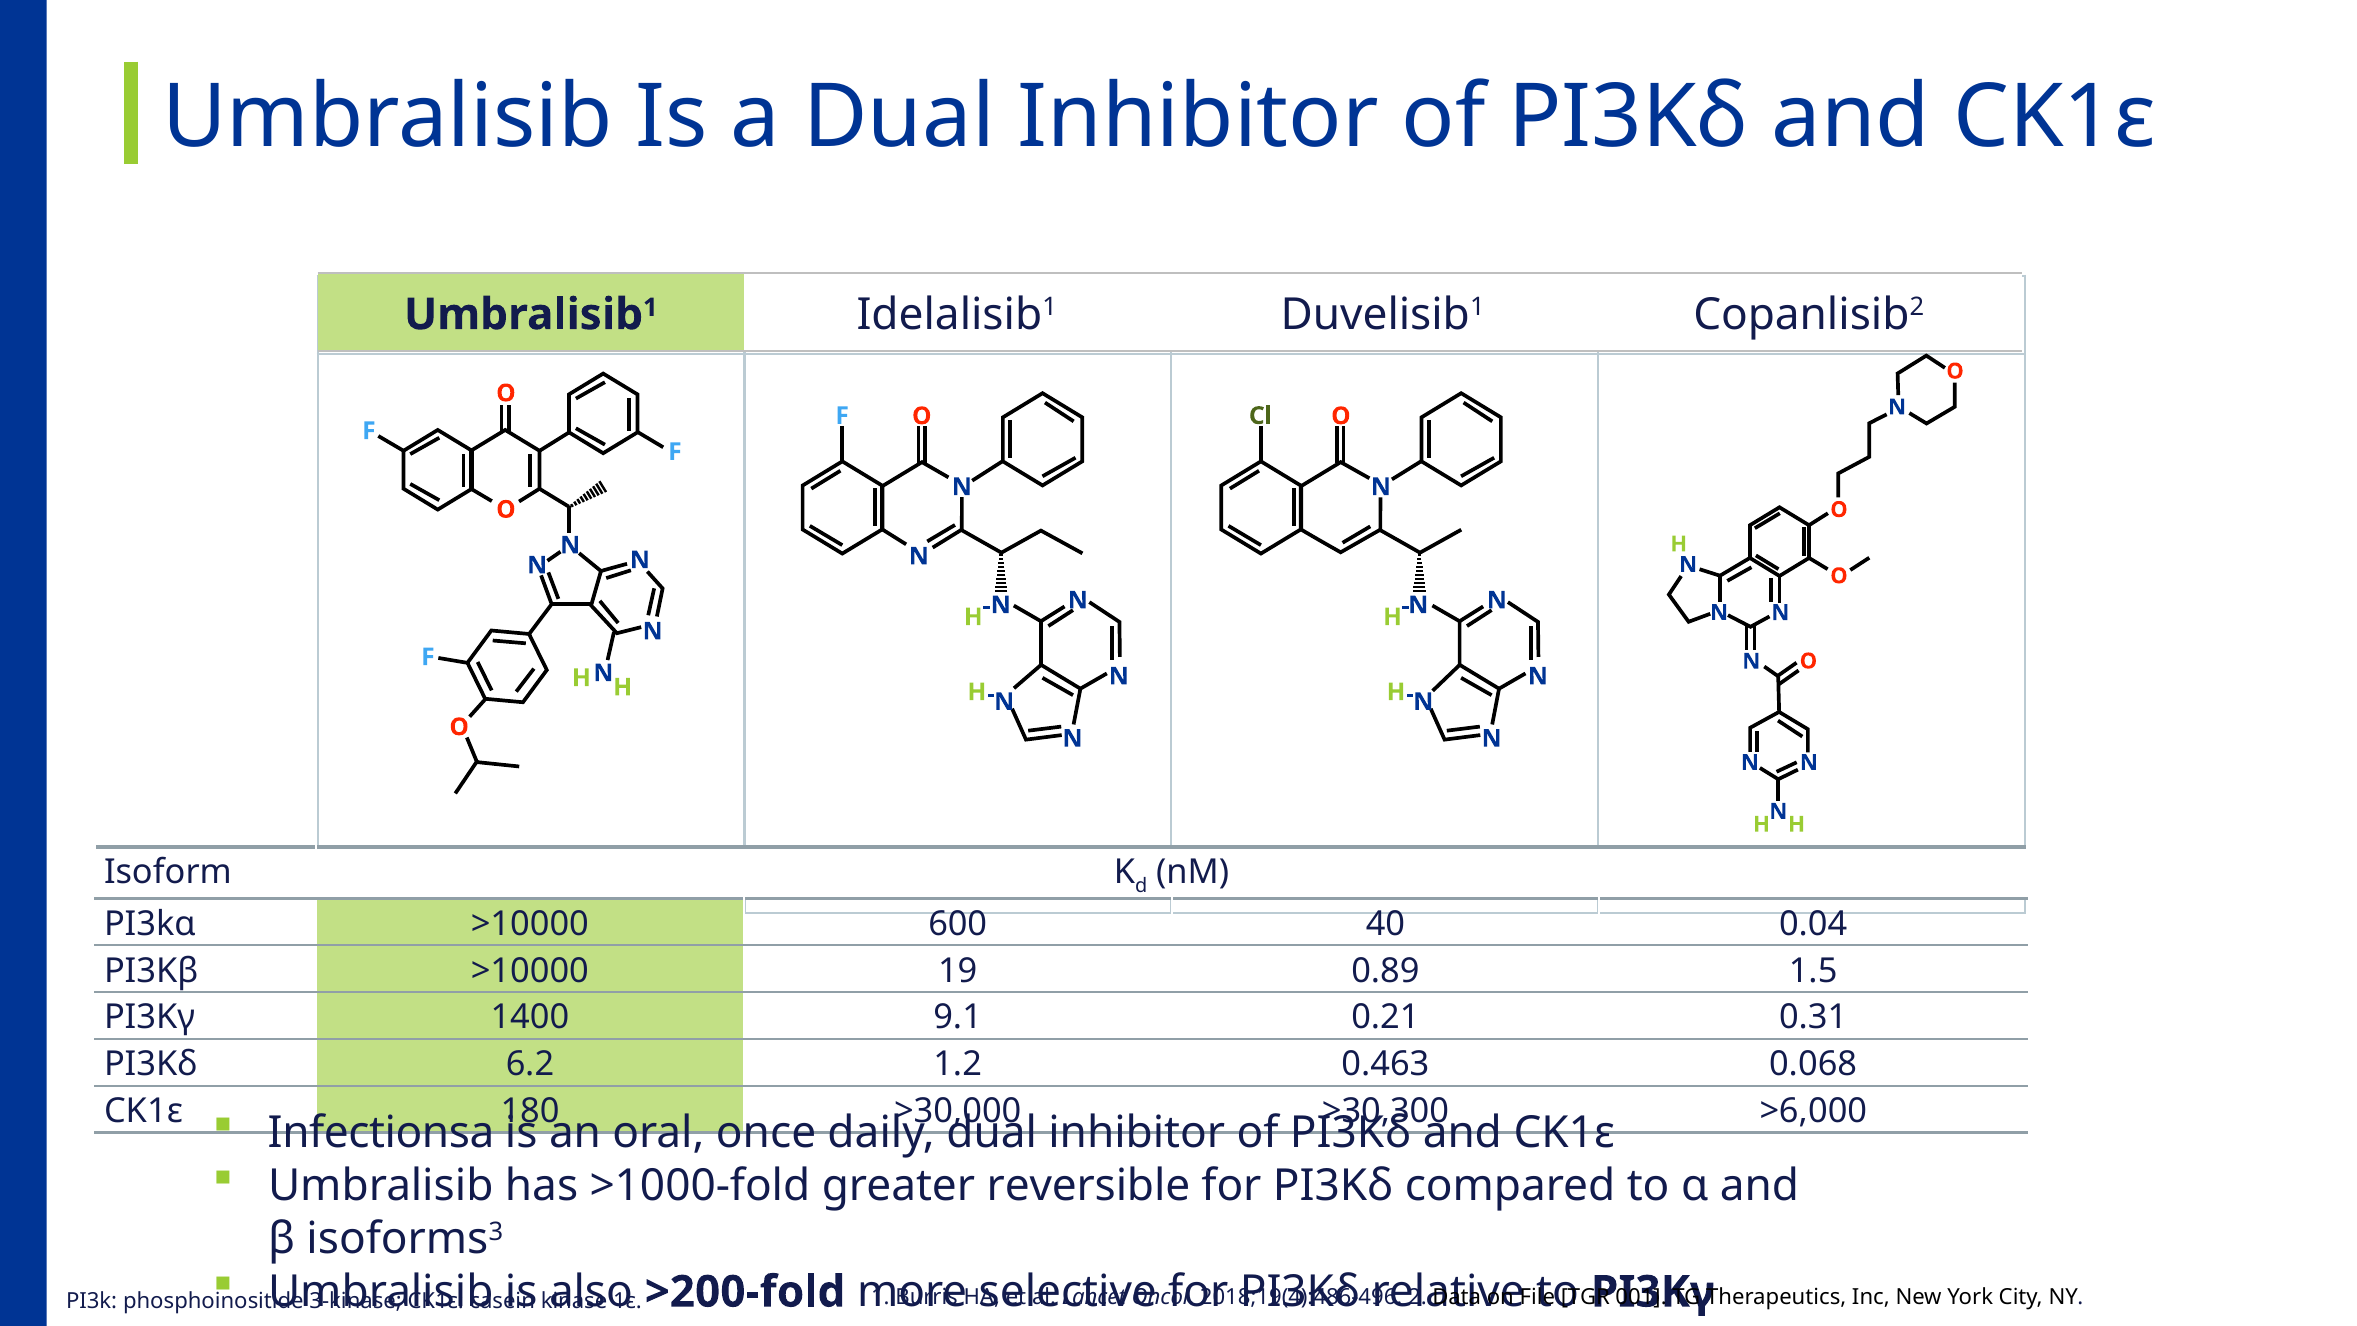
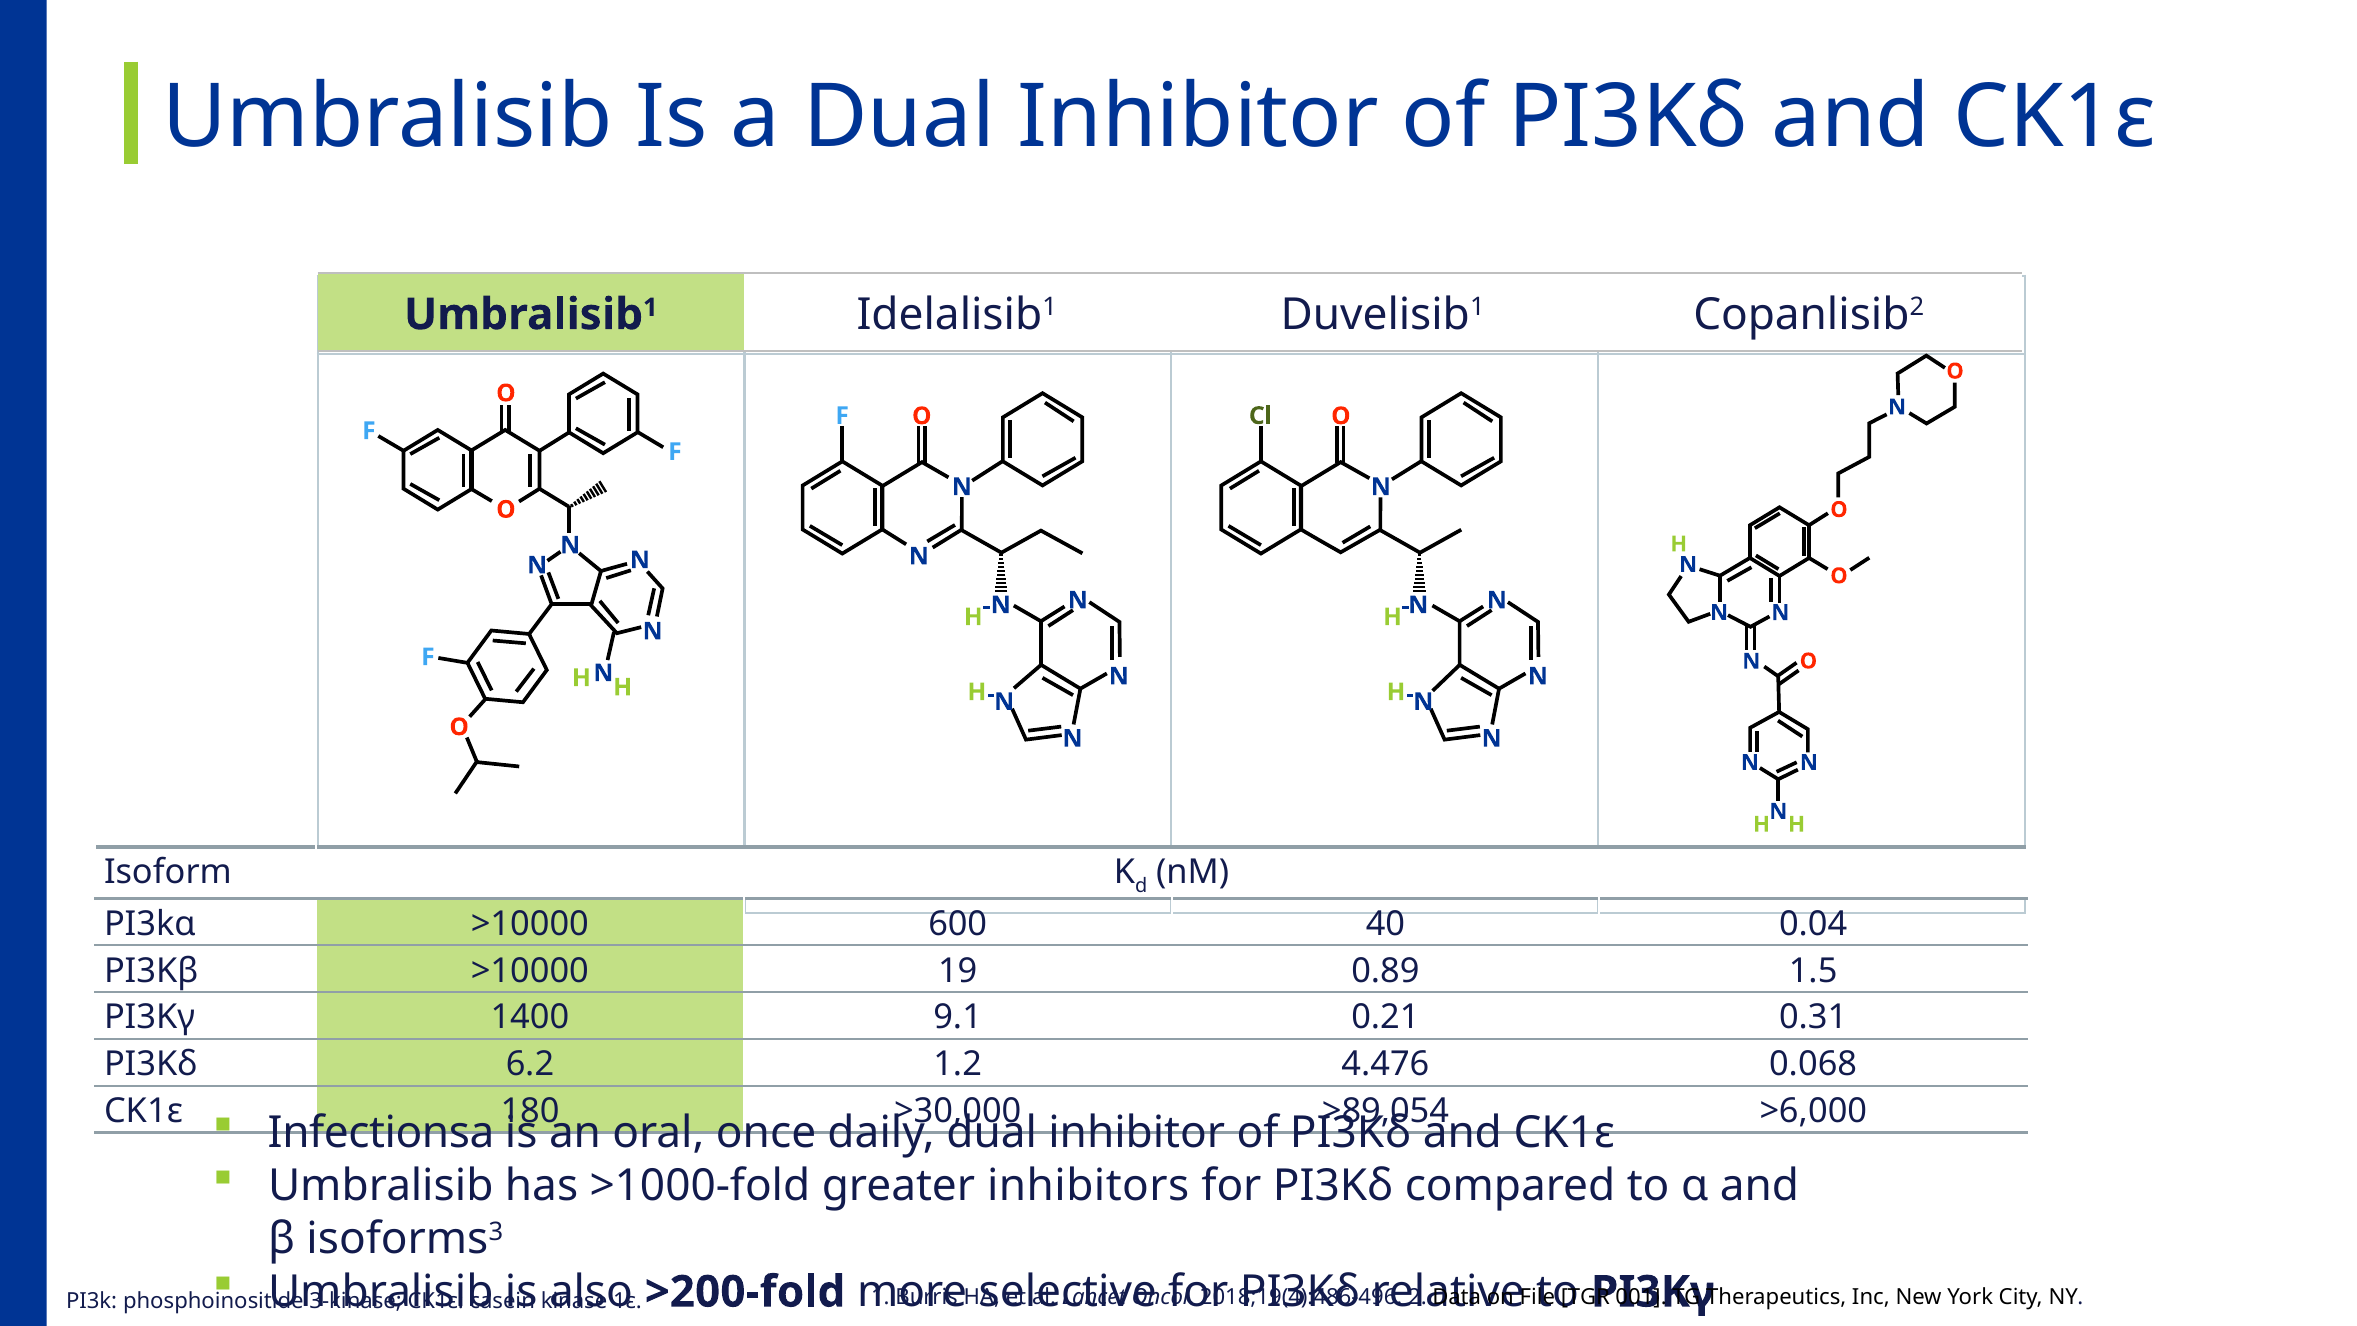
0.463: 0.463 -> 4.476 (1385, 1064)
>30,300: >30,300 -> >89,054 (1385, 1111)
reversible: reversible -> inhibitors (1088, 1186)
